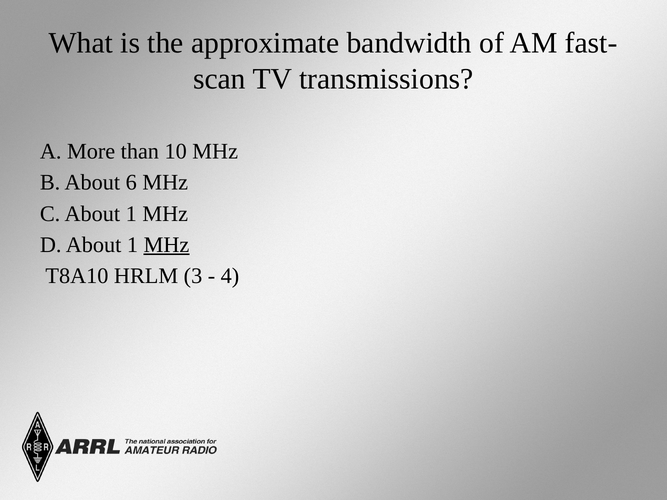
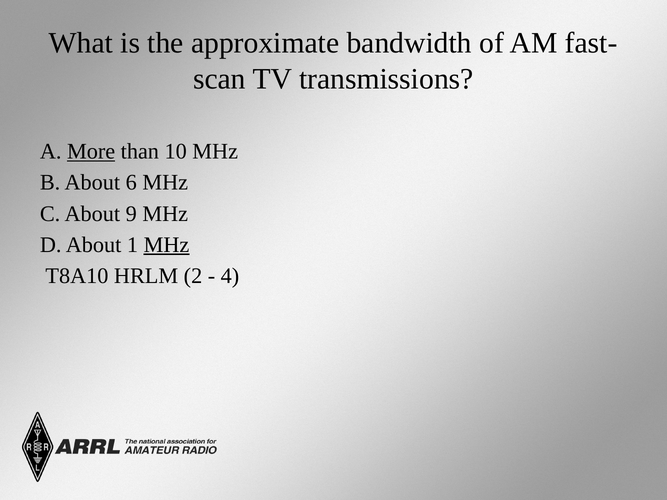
More underline: none -> present (91, 152)
C About 1: 1 -> 9 (131, 214)
3: 3 -> 2 (193, 276)
